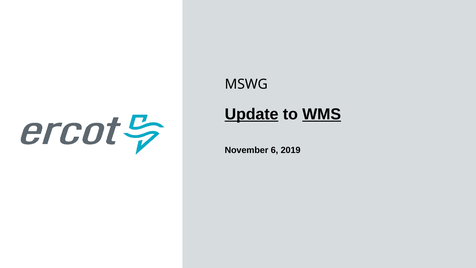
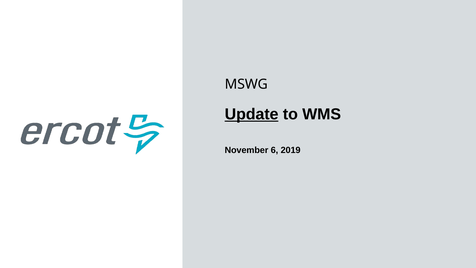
WMS underline: present -> none (322, 114)
